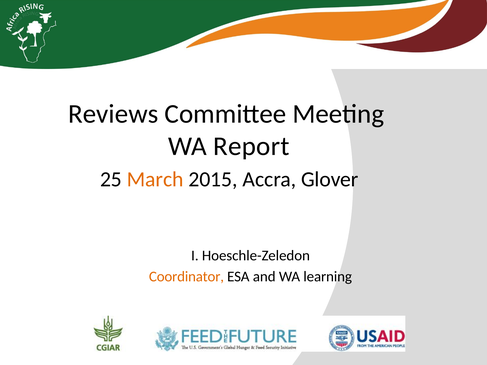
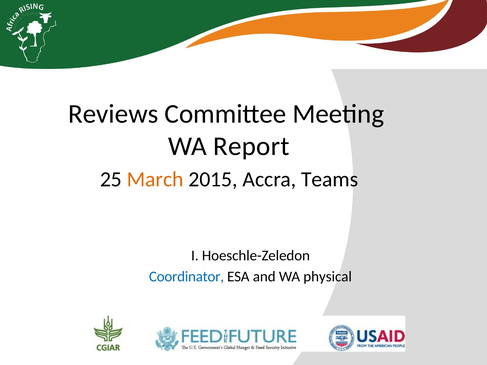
Glover: Glover -> Teams (330, 179)
Coordinator colour: orange -> blue (186, 277)
learning: learning -> physical (328, 277)
